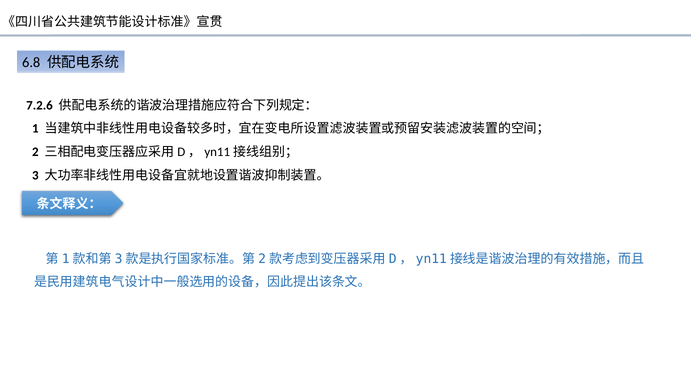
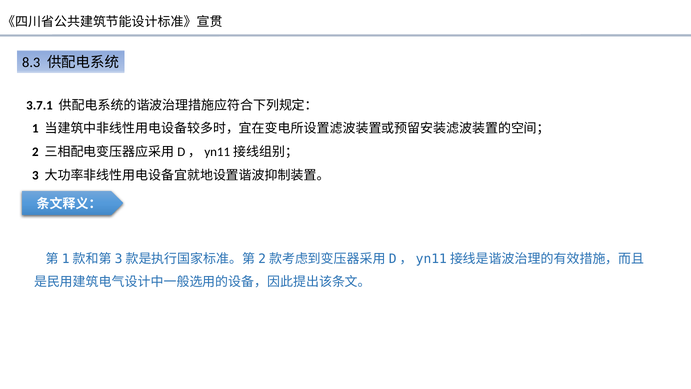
6.8: 6.8 -> 8.3 (31, 62)
7.2.6: 7.2.6 -> 3.7.1 (40, 105)
